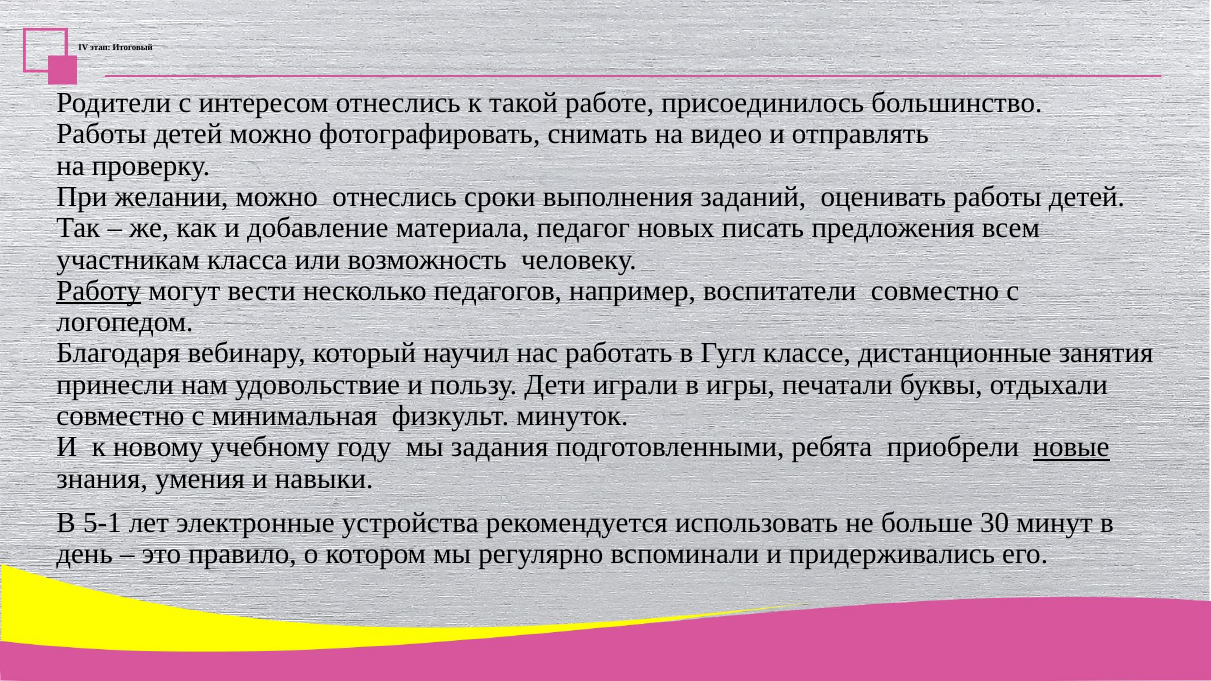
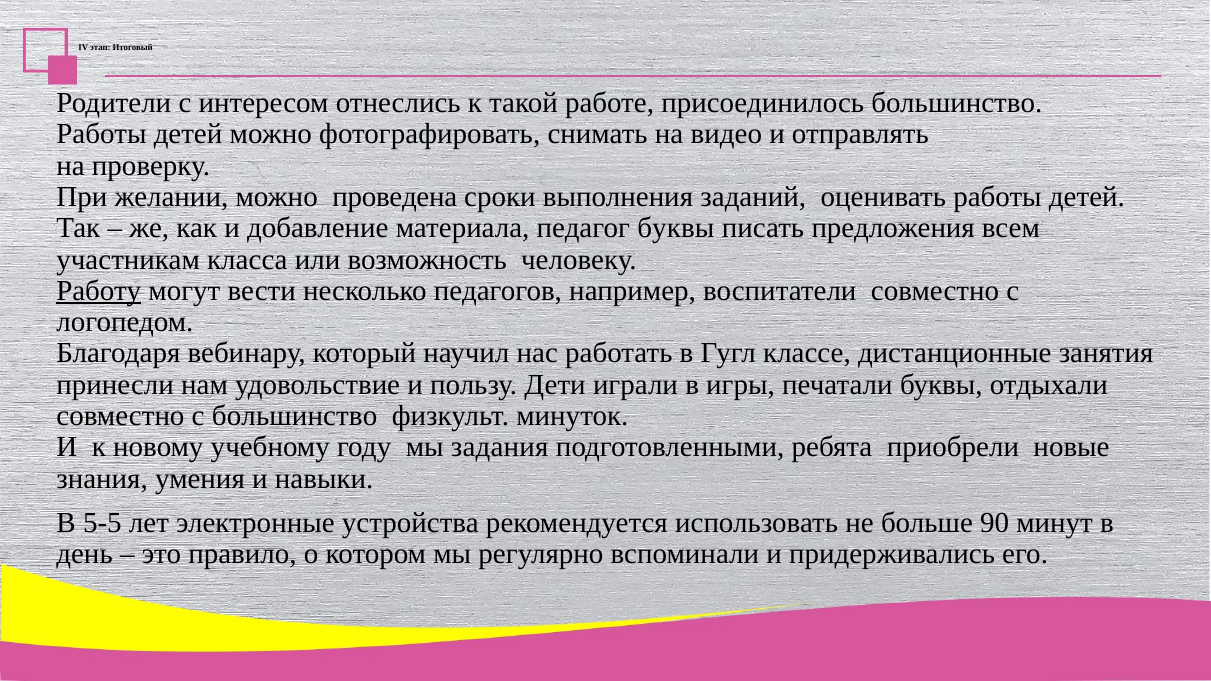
можно отнеслись: отнеслись -> проведена (395, 197)
педагог новых: новых -> буквы (676, 228)
с минимальная: минимальная -> большинство (295, 416)
новые underline: present -> none (1072, 447)
5-1: 5-1 -> 5-5 (102, 523)
30: 30 -> 90 (995, 523)
